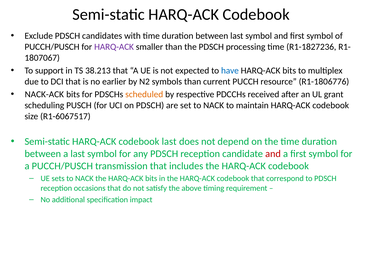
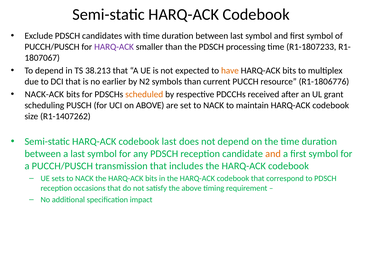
R1-1827236: R1-1827236 -> R1-1807233 (311, 47)
To support: support -> depend (49, 70)
have colour: blue -> orange (230, 70)
on PDSCH: PDSCH -> ABOVE (150, 105)
R1-6067517: R1-6067517 -> R1-1407262 (65, 116)
and colour: red -> orange (273, 153)
